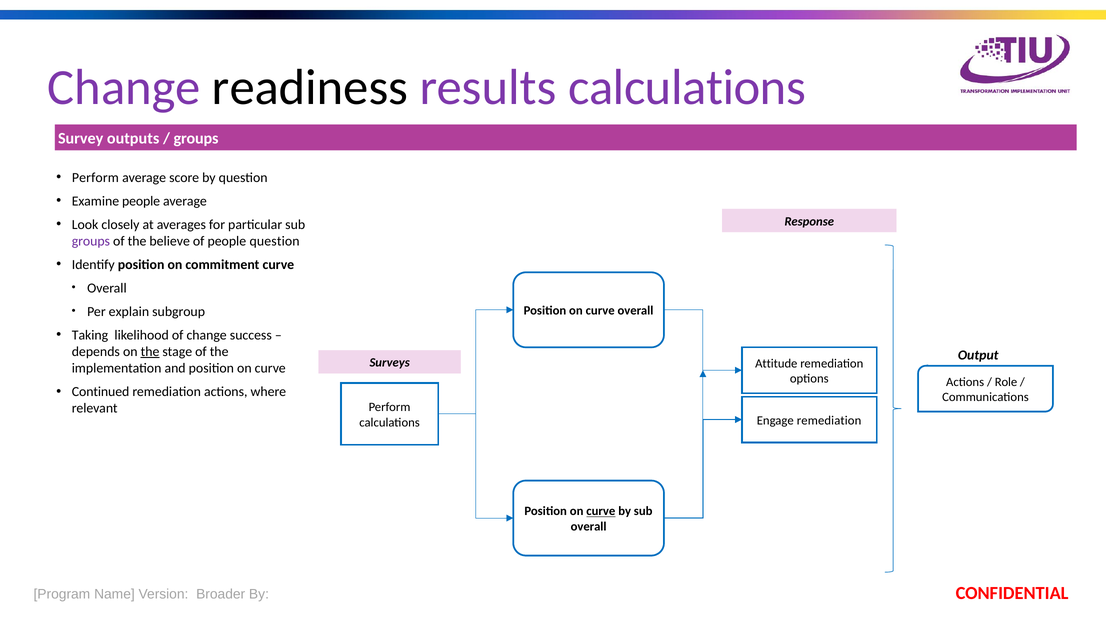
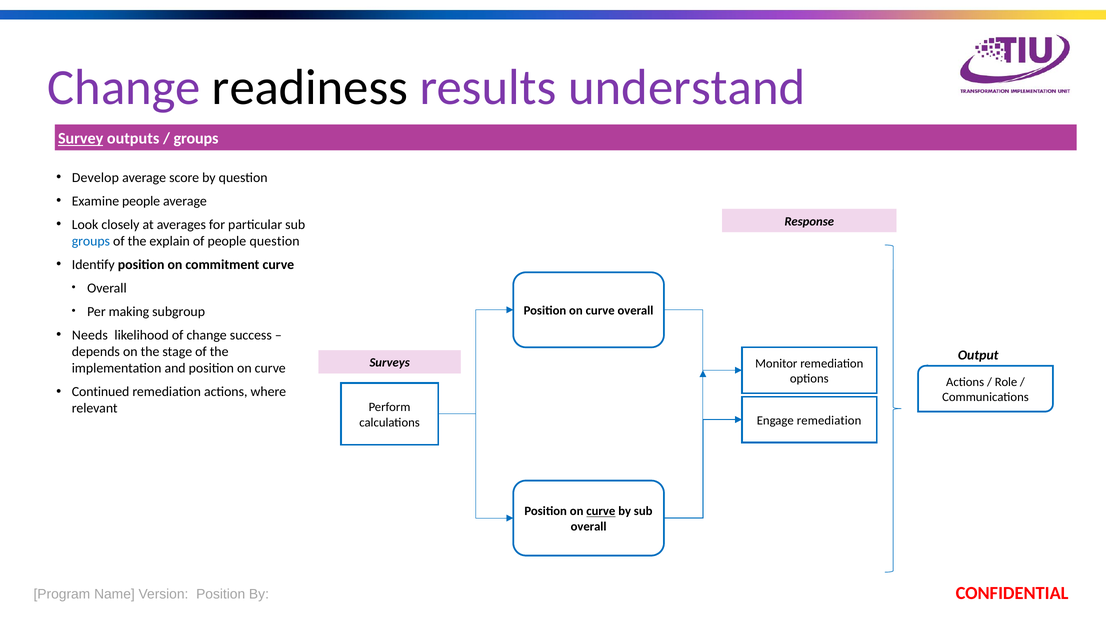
results calculations: calculations -> understand (687, 88)
Survey underline: none -> present (81, 139)
Perform: Perform -> Develop (95, 178)
groups colour: purple -> blue (91, 241)
believe: believe -> explain (170, 241)
explain: explain -> making (129, 312)
Taking: Taking -> Needs (90, 335)
the underline: present -> none (150, 352)
Attitude: Attitude -> Monitor (776, 364)
Version Broader: Broader -> Position (221, 594)
